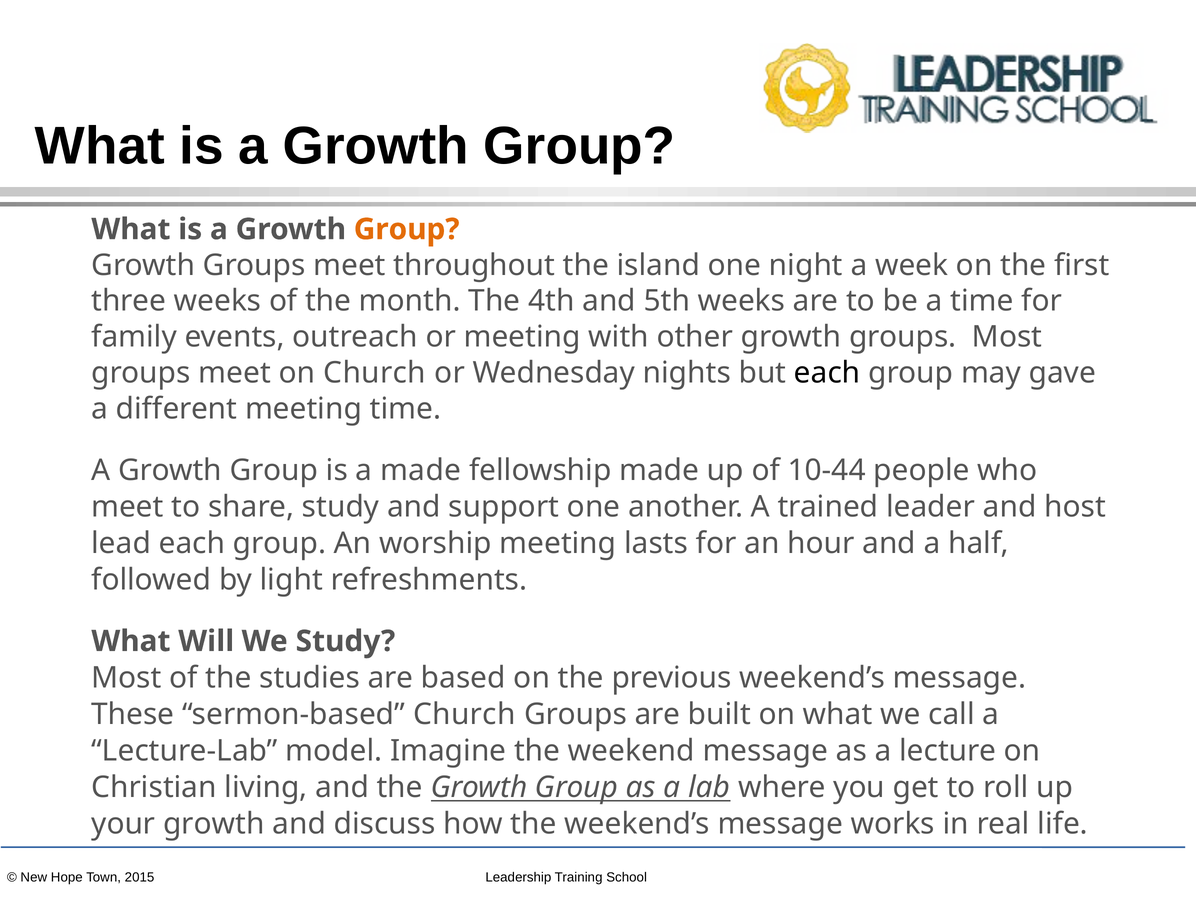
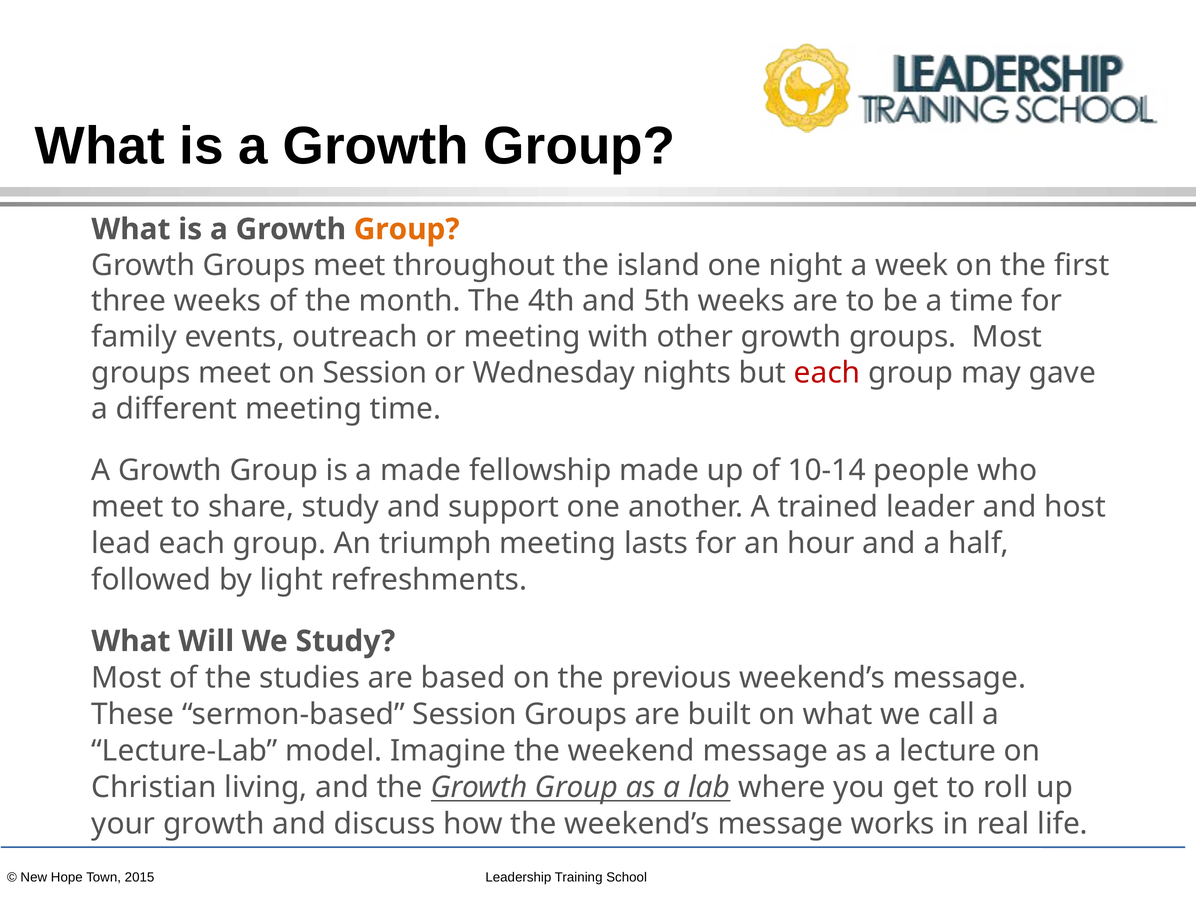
on Church: Church -> Session (375, 373)
each colour: black -> red (827, 373)
10-44: 10-44 -> 10-14 (827, 470)
worship: worship -> triumph (435, 543)
sermon-based Church: Church -> Session (465, 714)
